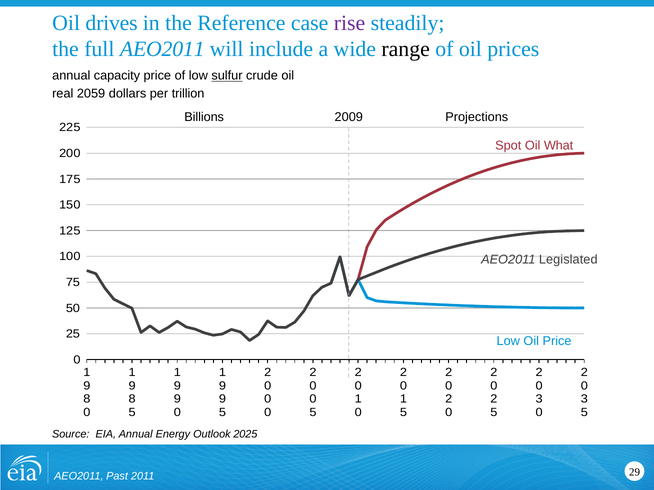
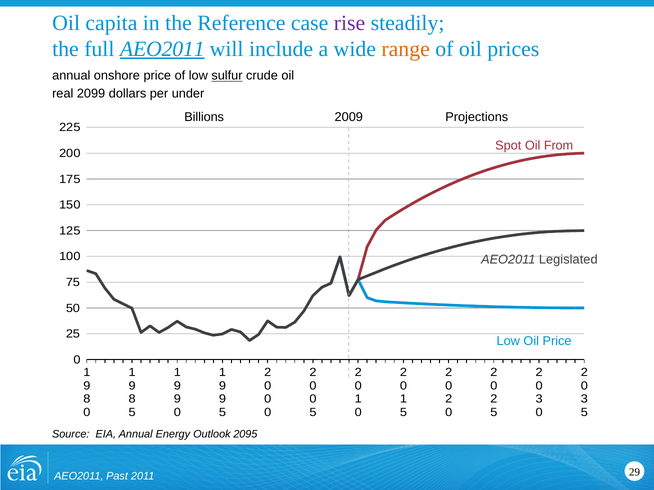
drives: drives -> capita (111, 23)
AEO2011 underline: none -> present (162, 49)
range colour: black -> orange (406, 49)
capacity: capacity -> onshore (117, 76)
2059: 2059 -> 2099 (91, 94)
trillion: trillion -> under (188, 94)
What: What -> From (559, 146)
2025: 2025 -> 2095 (245, 434)
